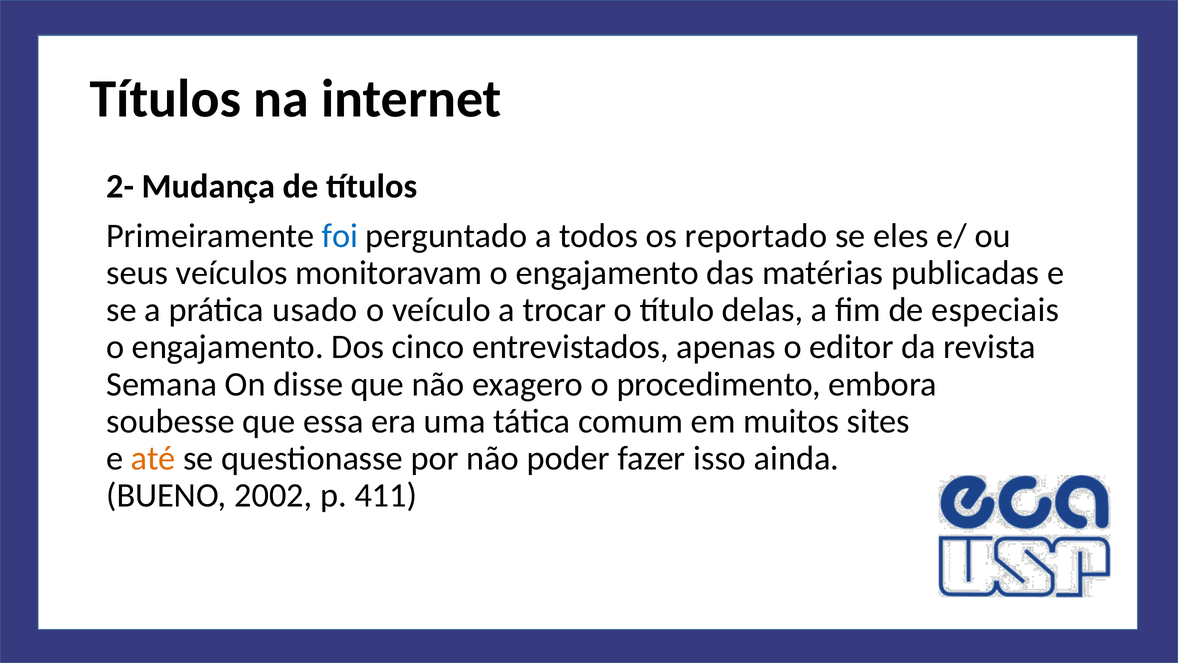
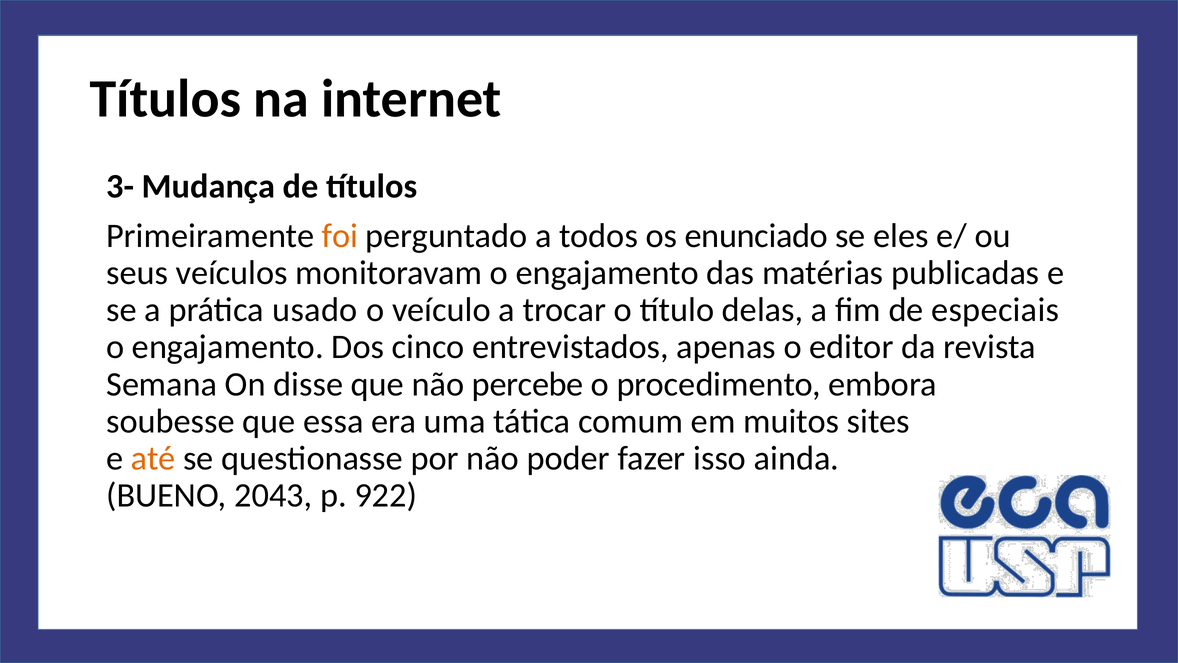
2-: 2- -> 3- (120, 186)
foi colour: blue -> orange (340, 236)
reportado: reportado -> enunciado (756, 236)
exagero: exagero -> percebe (528, 384)
2002: 2002 -> 2043 (273, 495)
411: 411 -> 922 (386, 495)
